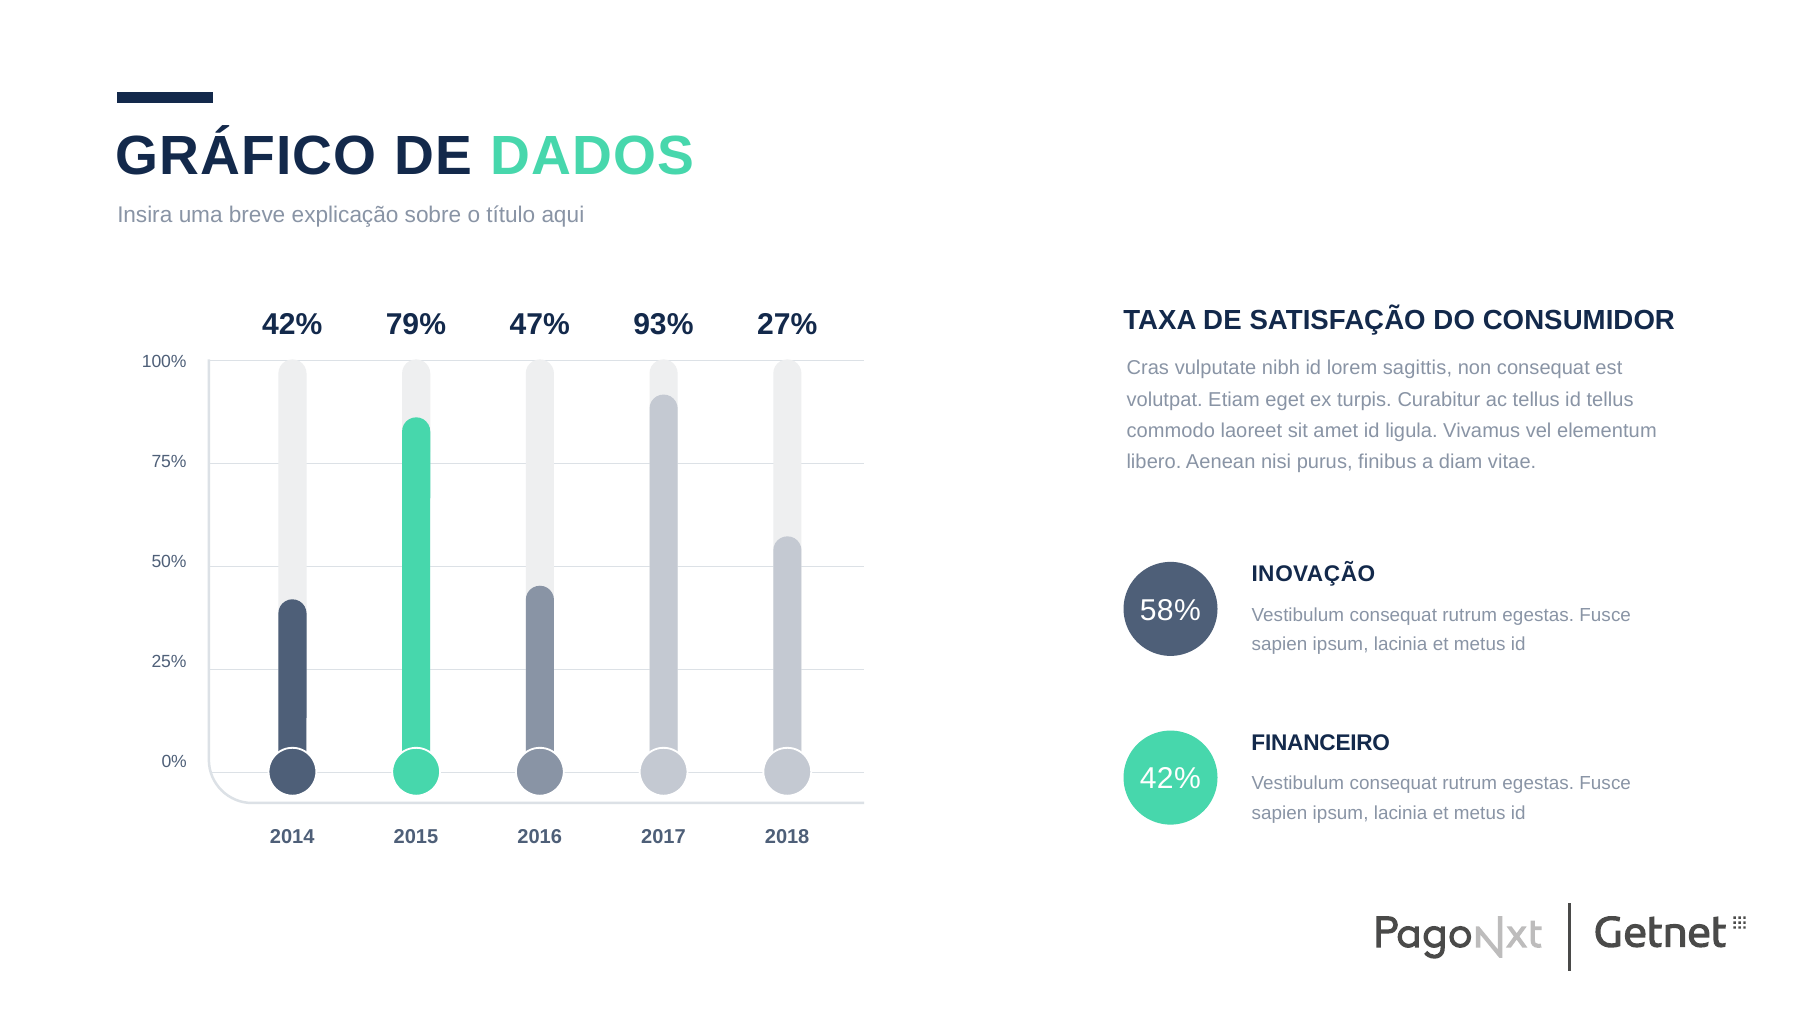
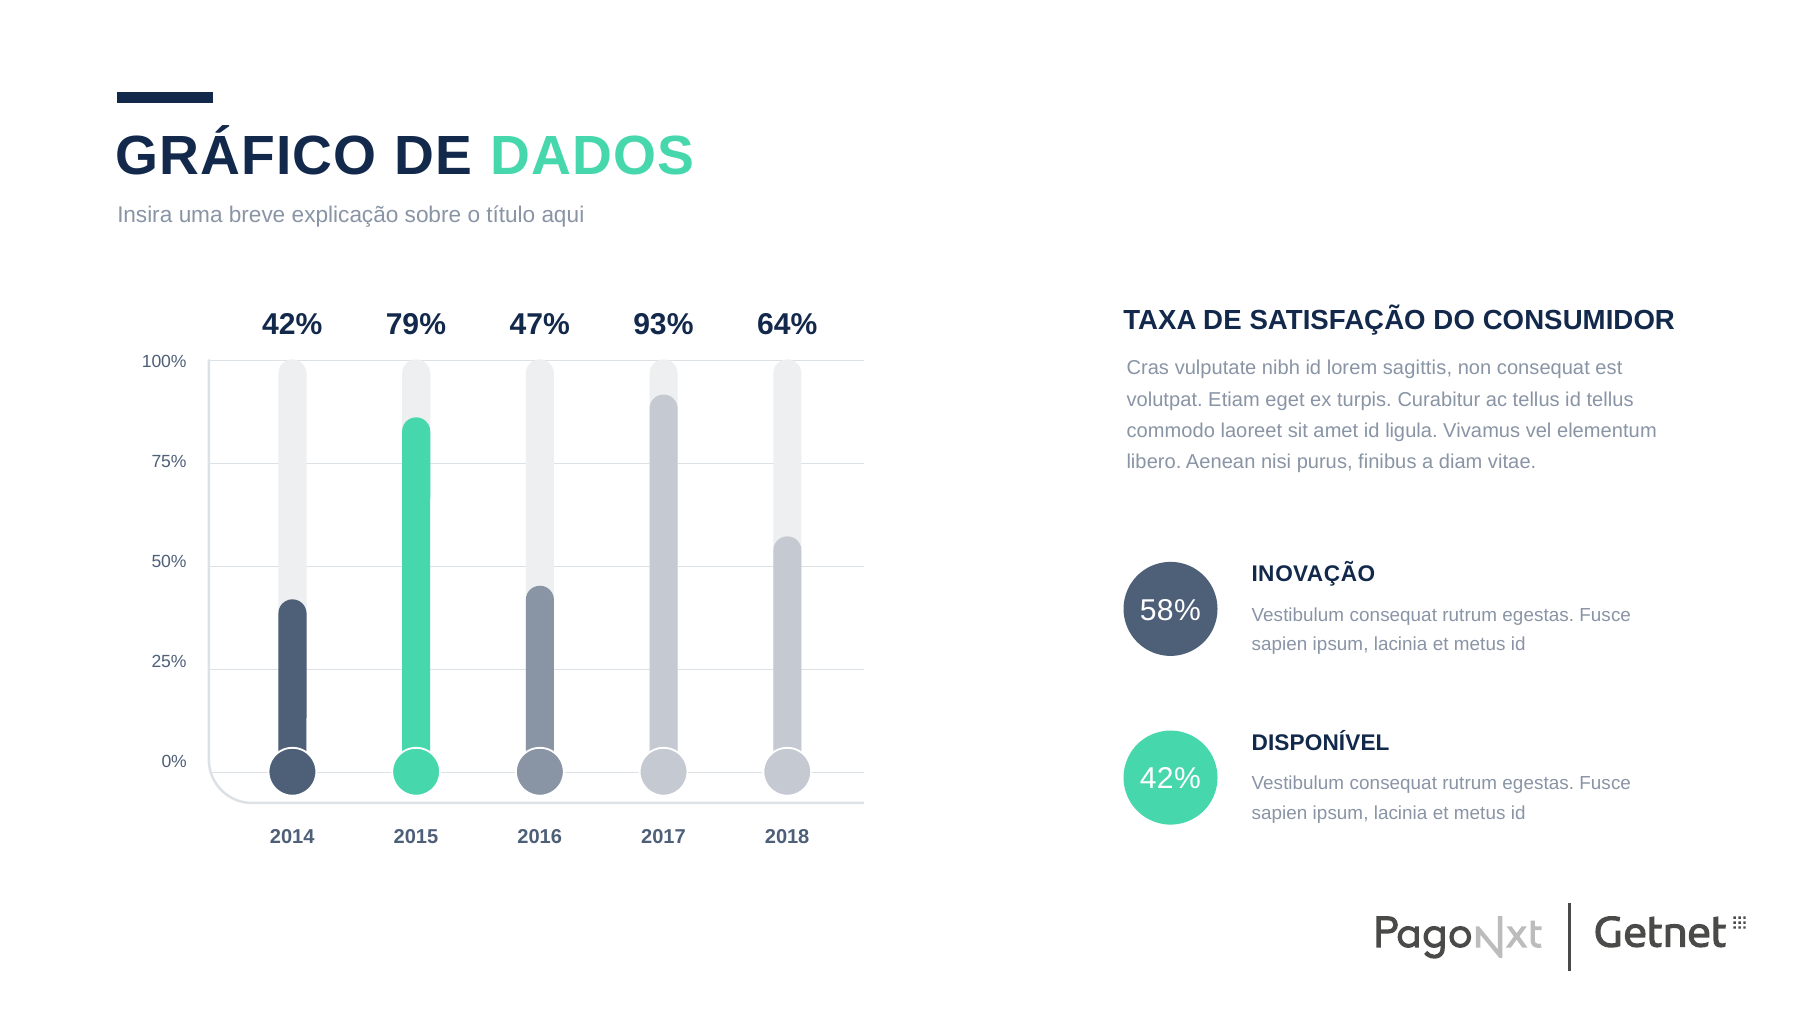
27%: 27% -> 64% (787, 324)
FINANCEIRO: FINANCEIRO -> DISPONÍVEL (1321, 742)
